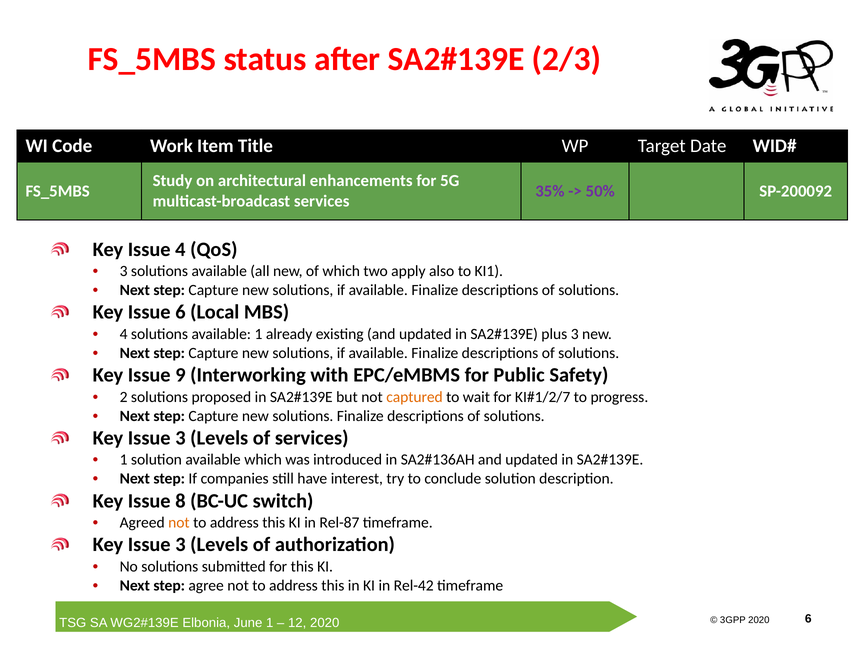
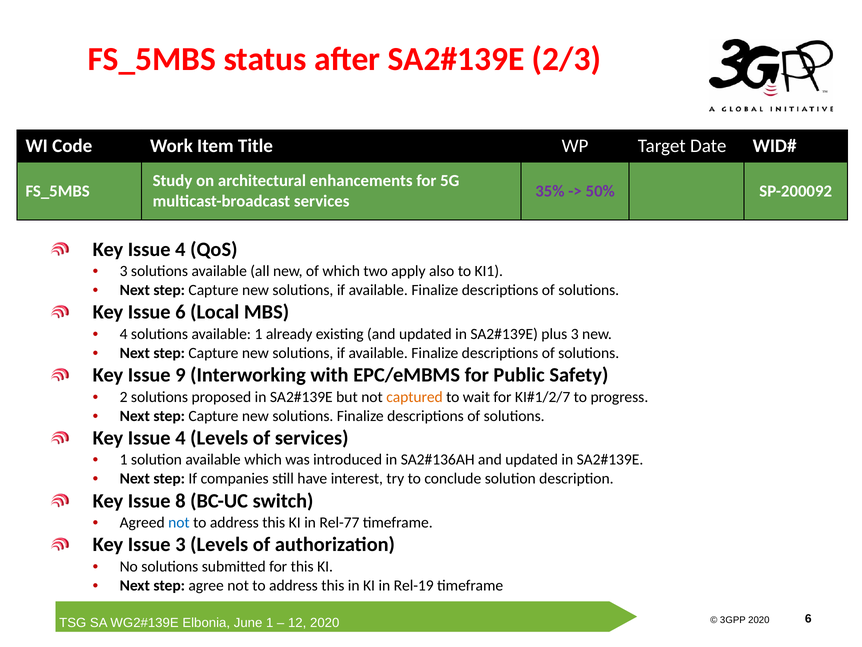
3: 3 -> 4 (180, 438)
not colour: orange -> blue (179, 522)
Rel-87: Rel-87 -> Rel-77 (339, 522)
Rel-42: Rel-42 -> Rel-19 (414, 585)
